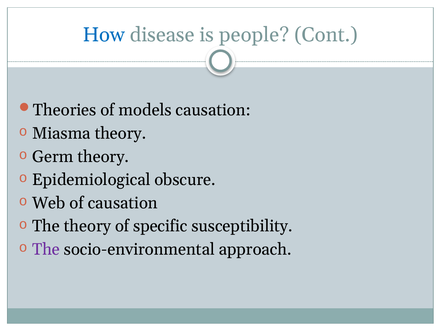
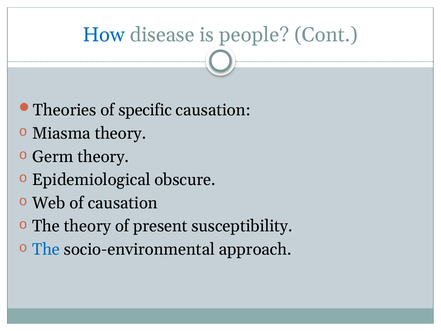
models: models -> specific (145, 110)
specific: specific -> present (160, 226)
The colour: purple -> blue (46, 249)
